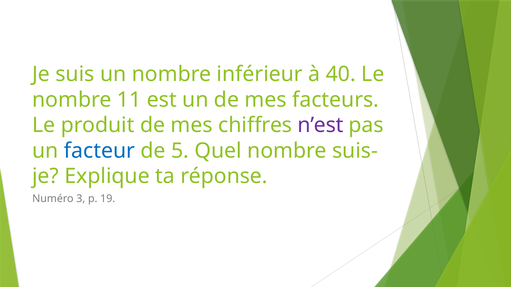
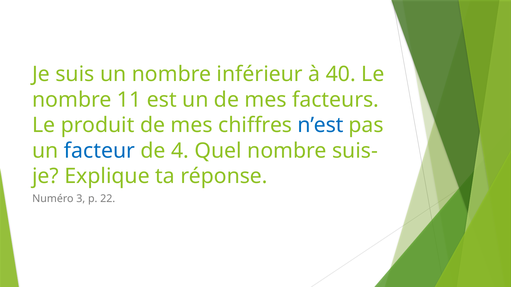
n’est colour: purple -> blue (320, 125)
5: 5 -> 4 (180, 151)
19: 19 -> 22 (108, 199)
